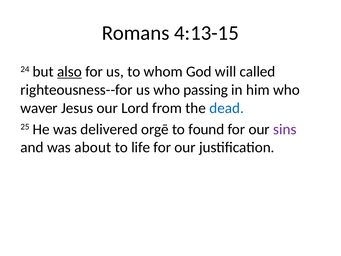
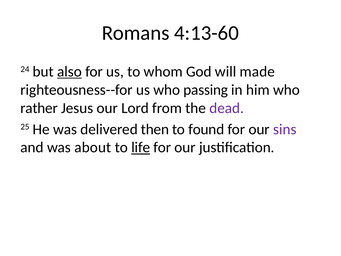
4:13-15: 4:13-15 -> 4:13-60 (206, 33)
called: called -> made (257, 72)
waver: waver -> rather (39, 108)
dead colour: blue -> purple (227, 108)
orgē: orgē -> then (155, 129)
life underline: none -> present (141, 147)
